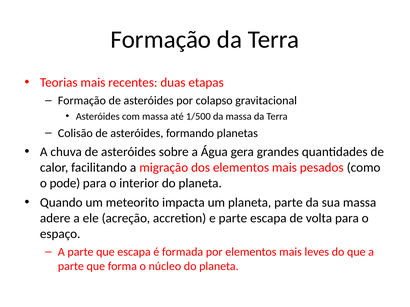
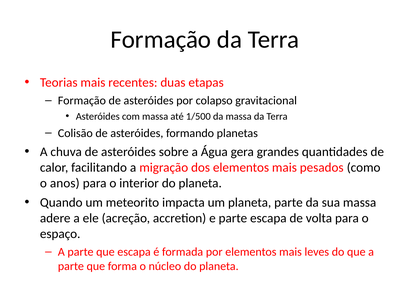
pode: pode -> anos (65, 183)
